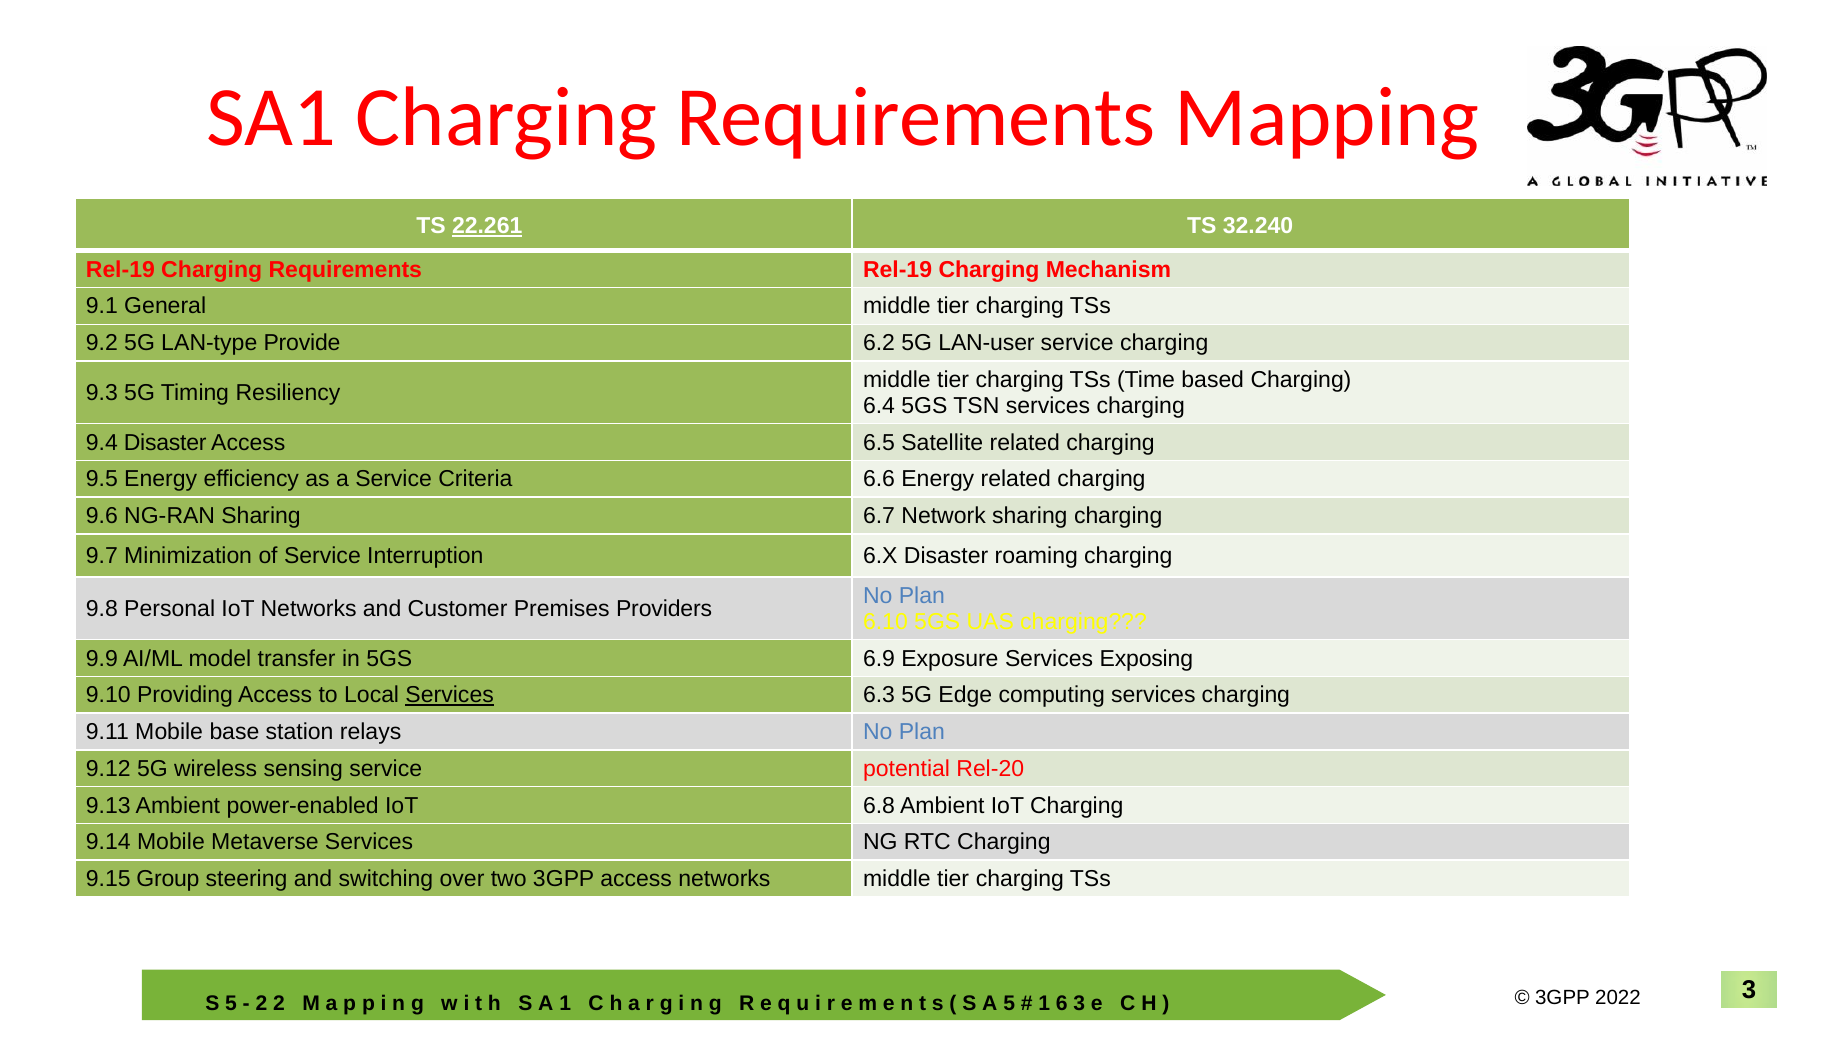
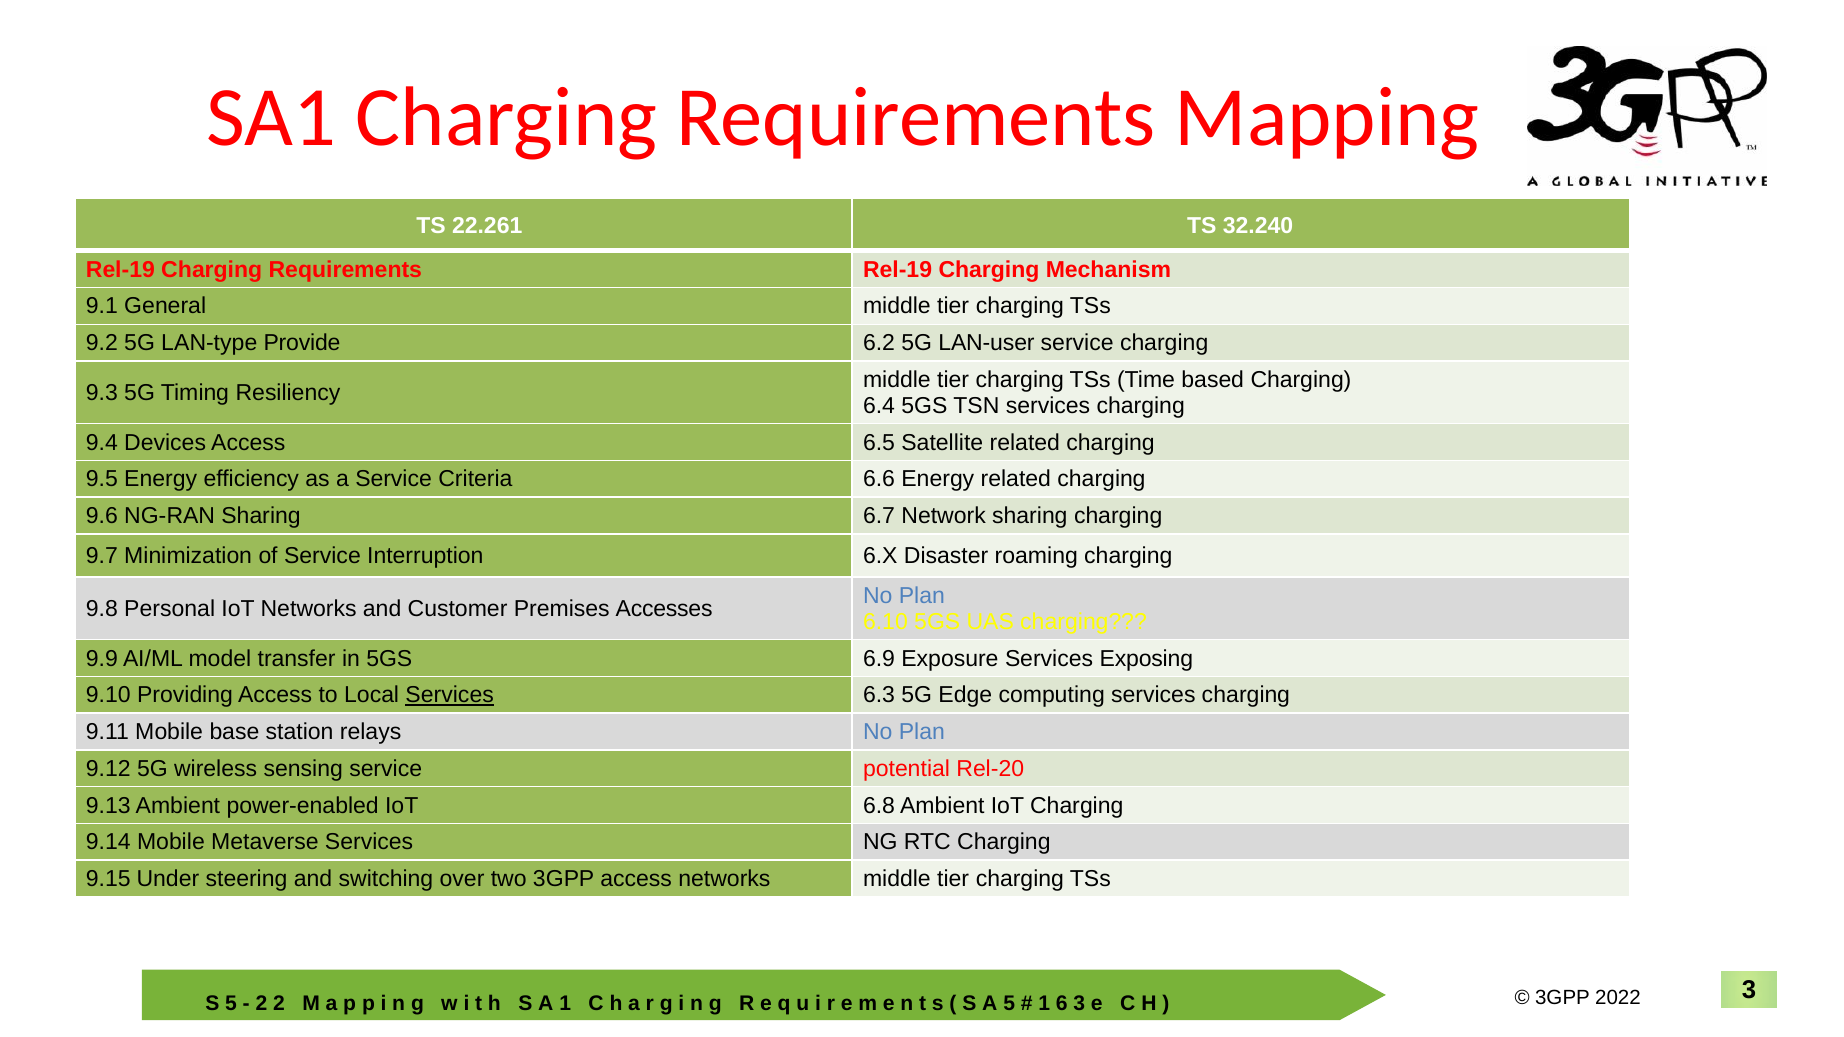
22.261 underline: present -> none (487, 226)
9.4 Disaster: Disaster -> Devices (165, 443)
Providers: Providers -> Accesses (664, 609)
Group: Group -> Under (168, 879)
